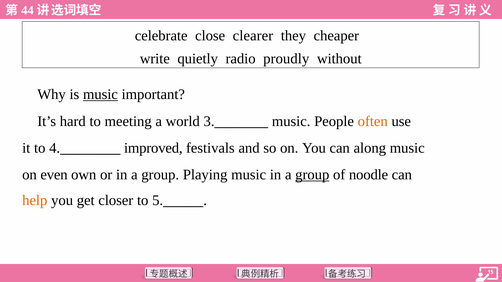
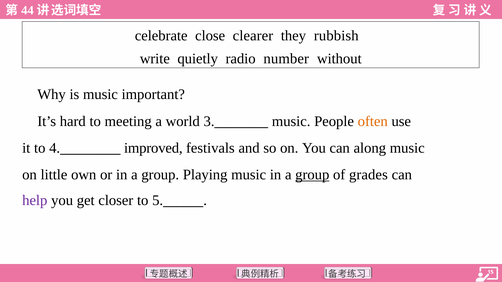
cheaper: cheaper -> rubbish (336, 36)
proudly: proudly -> number (286, 59)
music underline: present -> none (100, 95)
even: even -> little (54, 175)
noodle: noodle -> grades (368, 175)
help colour: orange -> purple (35, 201)
